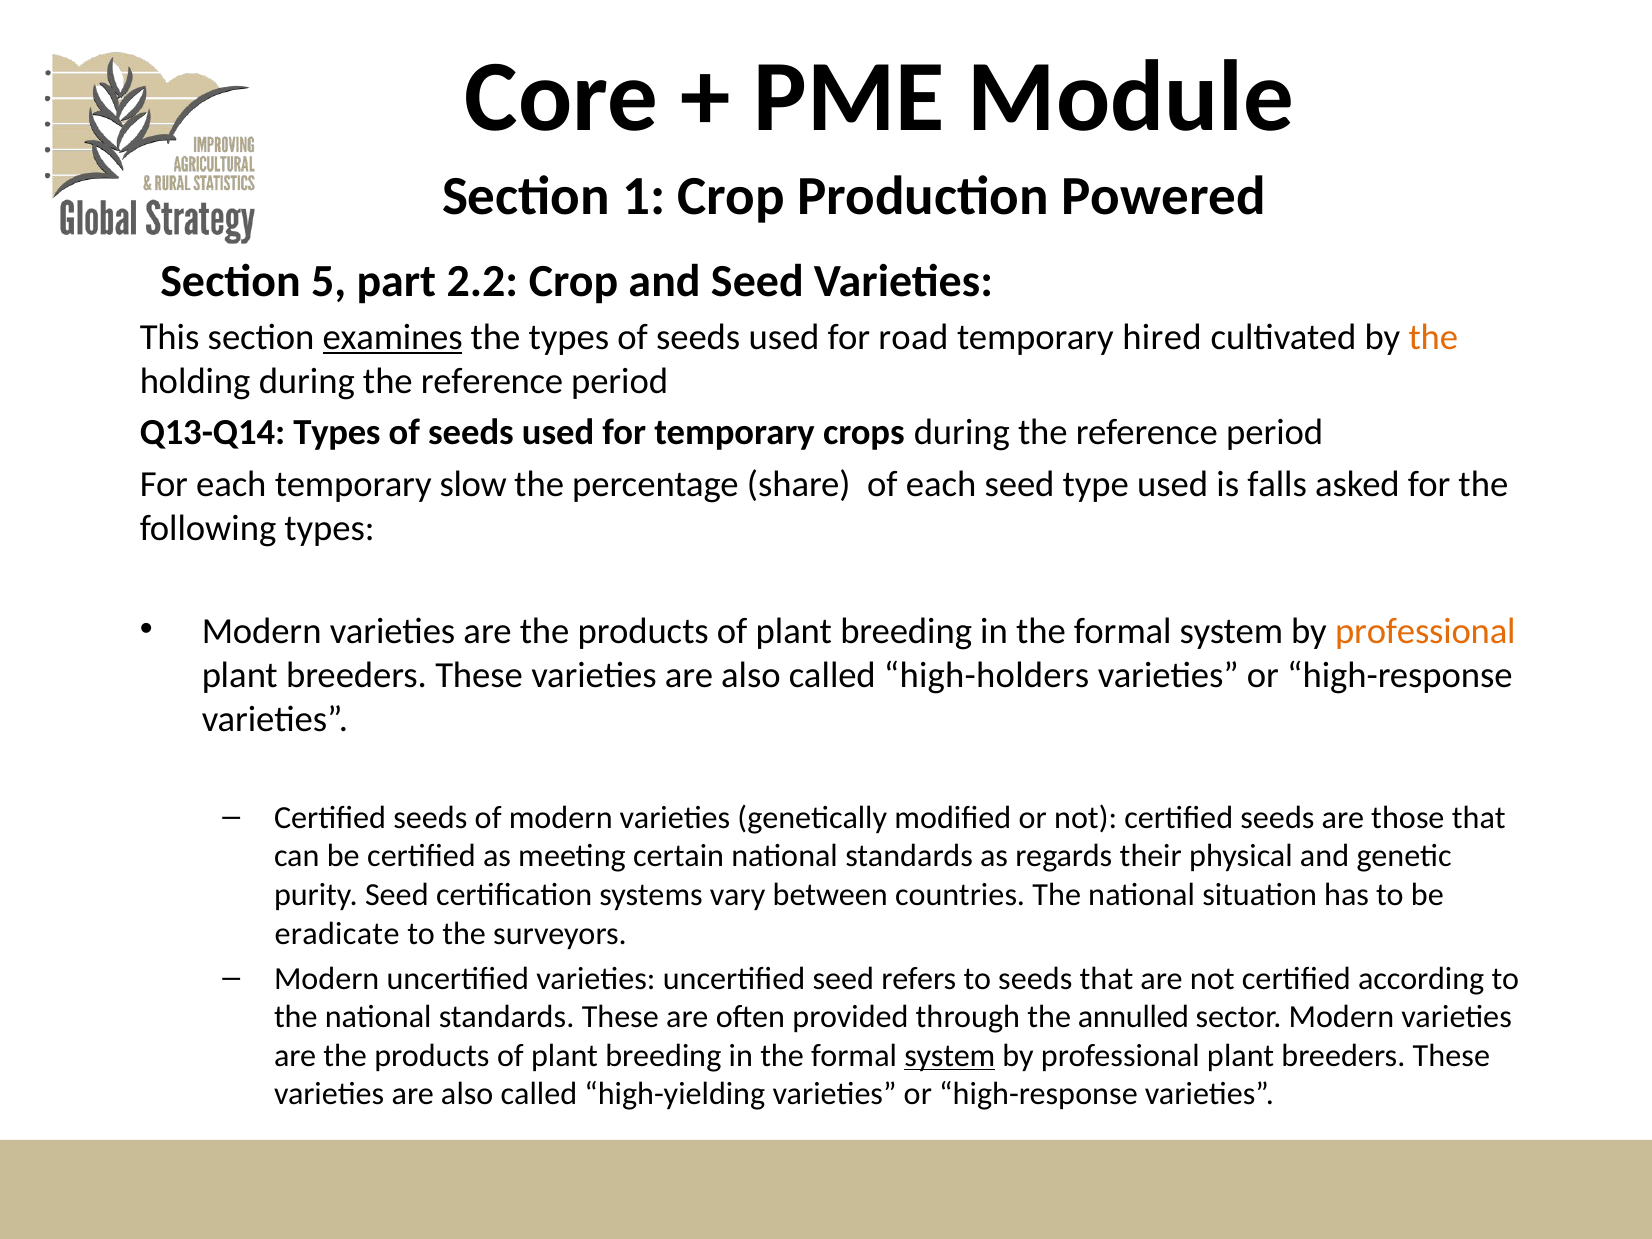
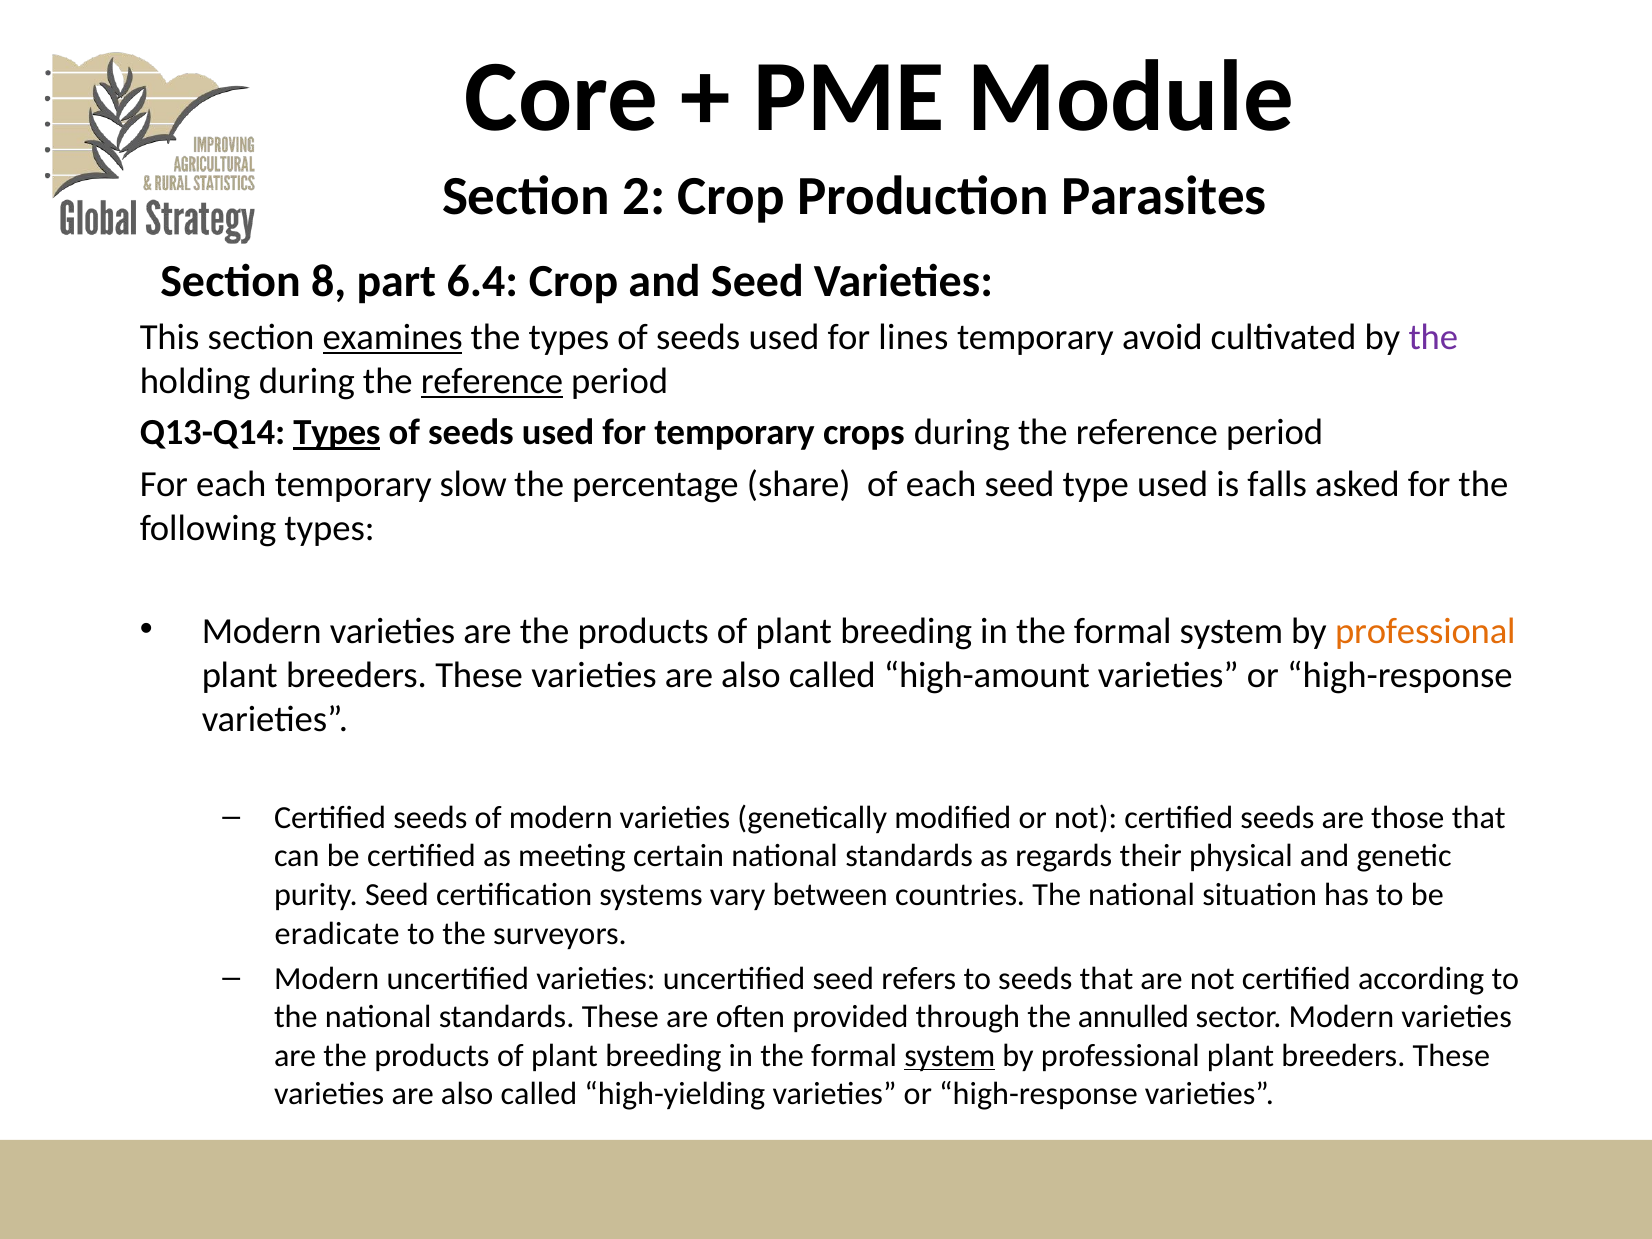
1: 1 -> 2 (644, 196)
Powered: Powered -> Parasites (1164, 196)
5: 5 -> 8 (329, 281)
2.2: 2.2 -> 6.4 (482, 281)
road: road -> lines (913, 337)
hired: hired -> avoid (1162, 337)
the colour: orange -> purple (1433, 337)
reference underline: none -> present (492, 381)
Types underline: none -> present (337, 433)
high-holders: high-holders -> high-amount (987, 675)
